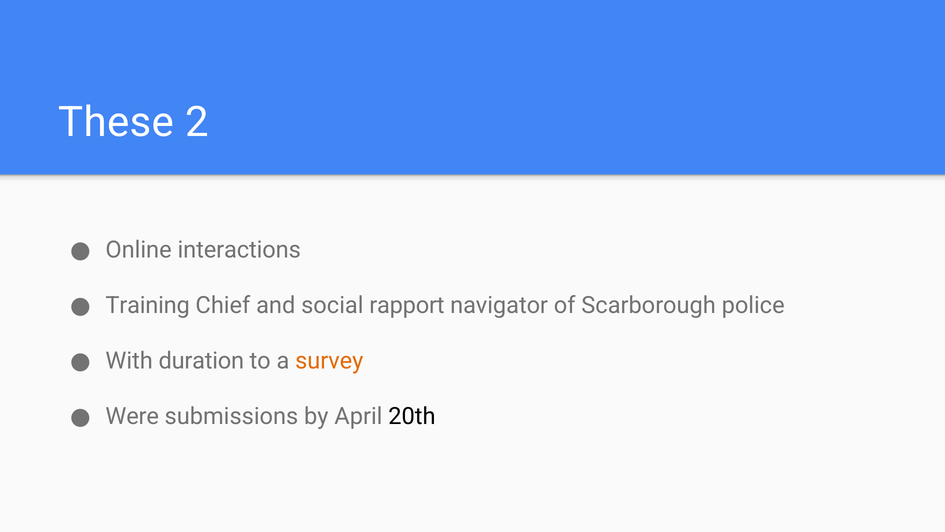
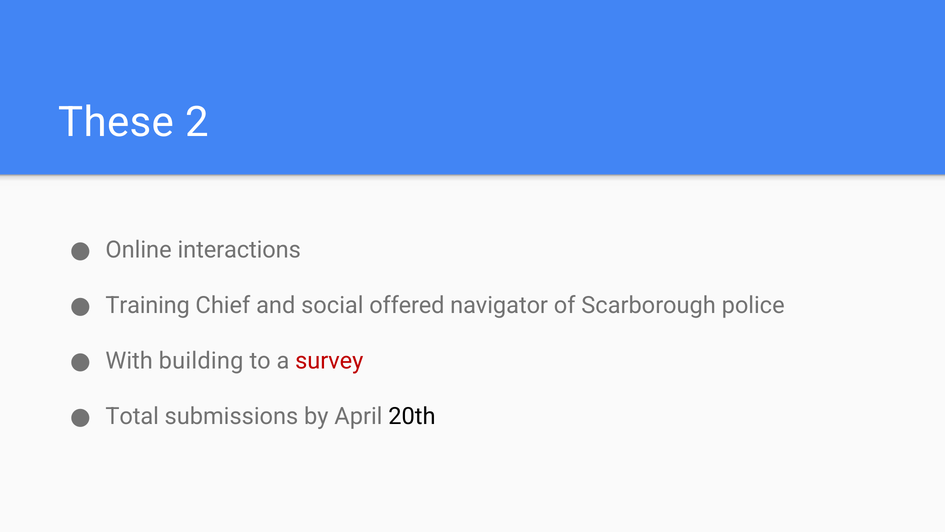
rapport: rapport -> offered (407, 305)
duration: duration -> building (201, 360)
survey colour: orange -> red (329, 360)
Were: Were -> Total (132, 416)
